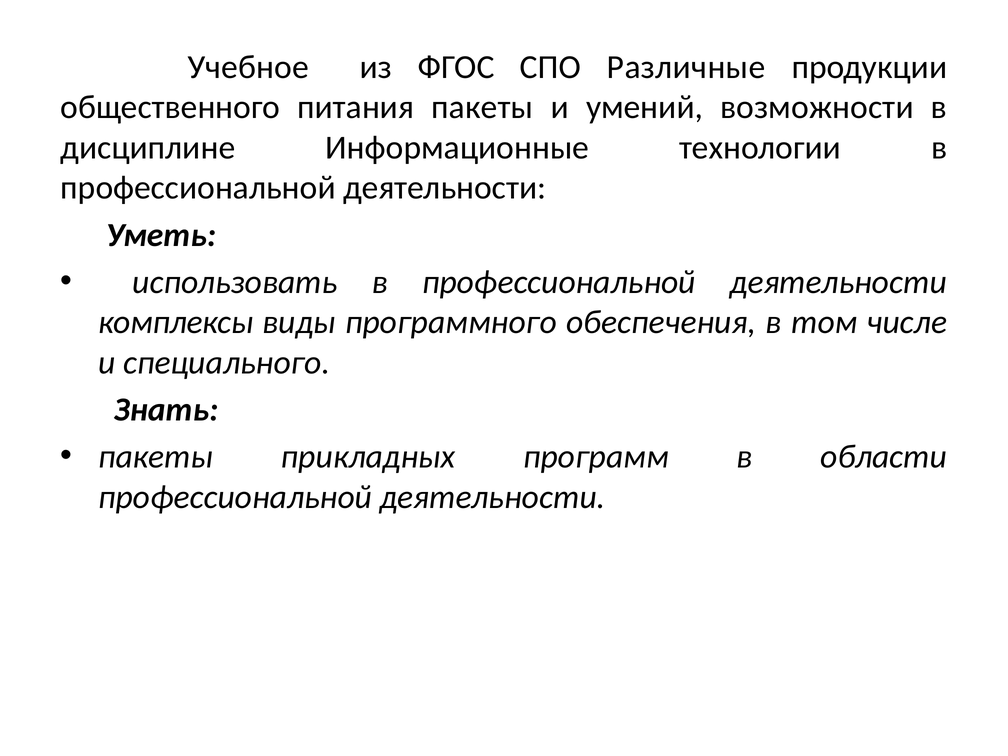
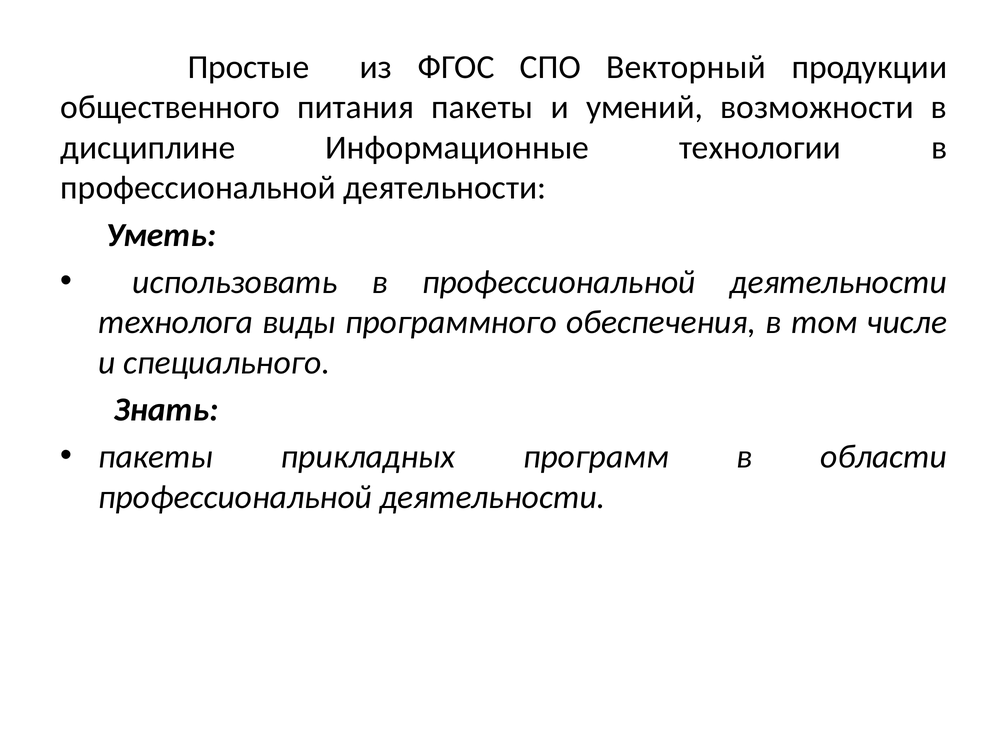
Учебное: Учебное -> Простые (248, 67)
Различные: Различные -> Векторный (686, 67)
комплексы: комплексы -> технолога (176, 322)
